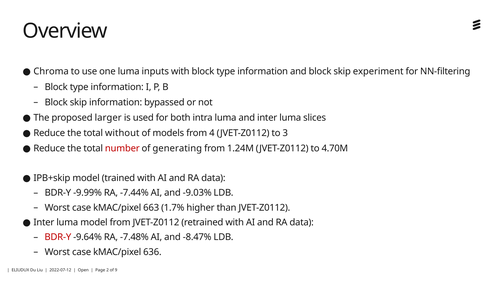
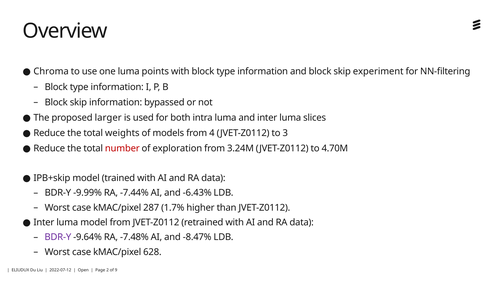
inputs: inputs -> points (155, 72)
without: without -> weights (122, 133)
generating: generating -> exploration (177, 149)
1.24M: 1.24M -> 3.24M (240, 149)
-9.03%: -9.03% -> -6.43% (197, 193)
663: 663 -> 287 (151, 208)
BDR-Y colour: red -> purple (58, 237)
636: 636 -> 628 (152, 252)
